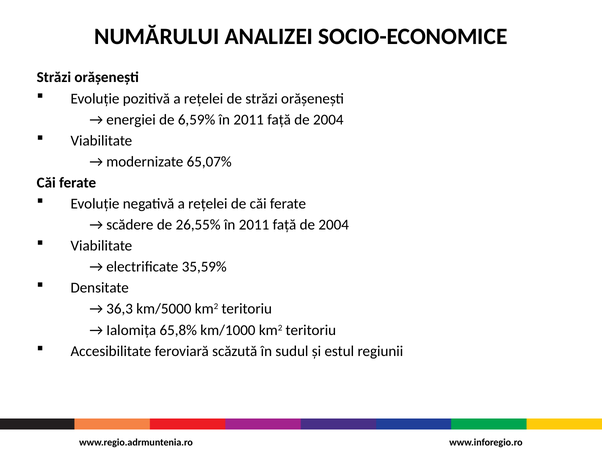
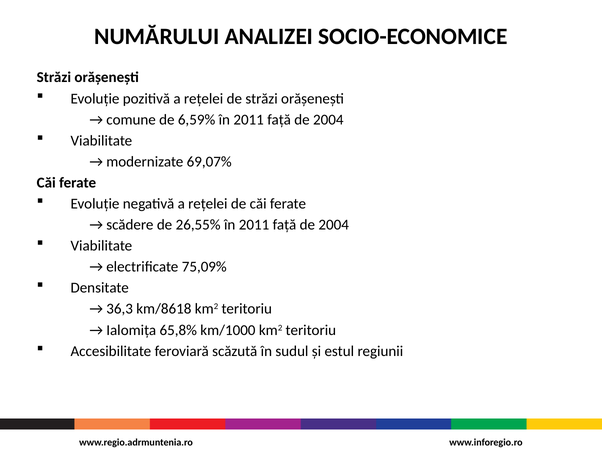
energiei: energiei -> comune (131, 120)
65,07%: 65,07% -> 69,07% (209, 162)
35,59%: 35,59% -> 75,09% (204, 267)
km/5000: km/5000 -> km/8618 (164, 309)
